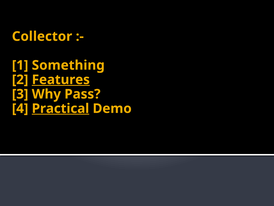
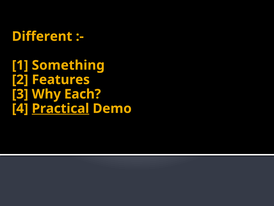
Collector: Collector -> Different (42, 36)
Features underline: present -> none (61, 79)
Pass: Pass -> Each (83, 94)
